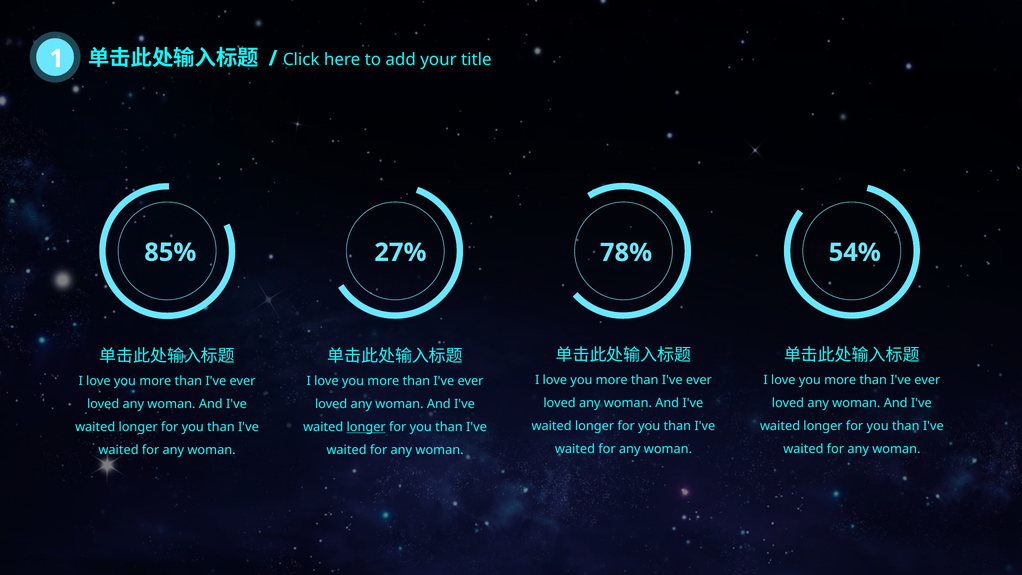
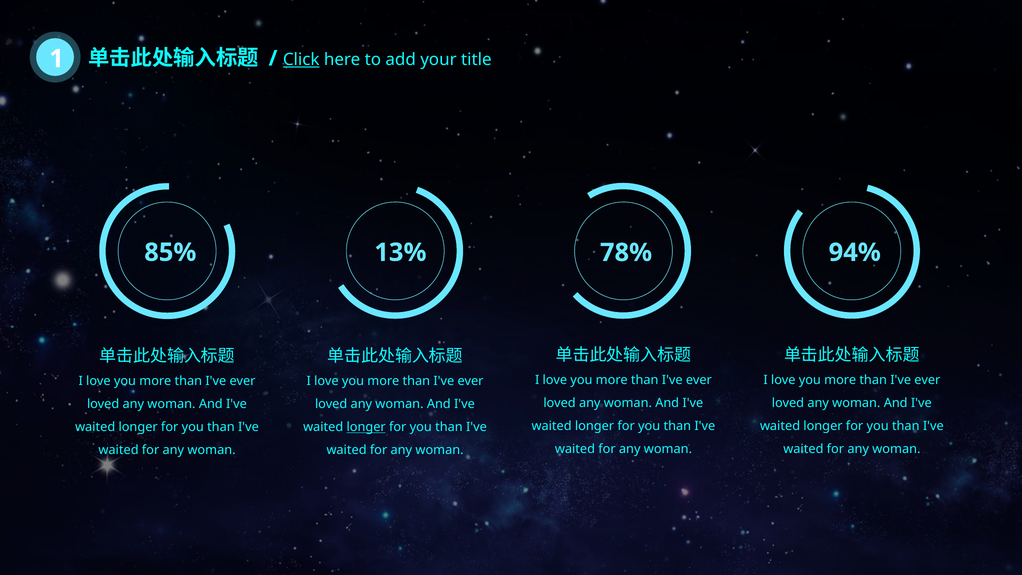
Click underline: none -> present (301, 60)
27%: 27% -> 13% (400, 252)
54%: 54% -> 94% (855, 252)
